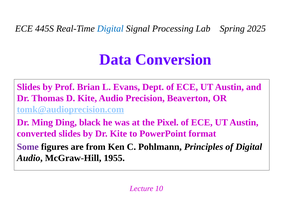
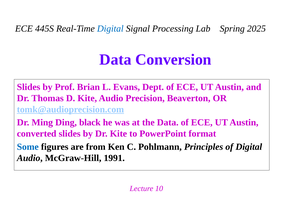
the Pixel: Pixel -> Data (168, 123)
Some colour: purple -> blue (28, 147)
1955: 1955 -> 1991 (114, 158)
